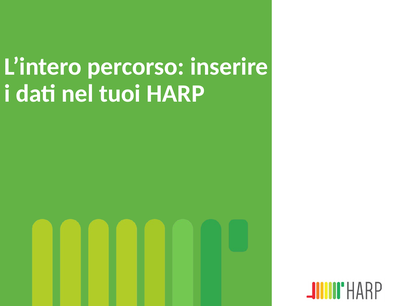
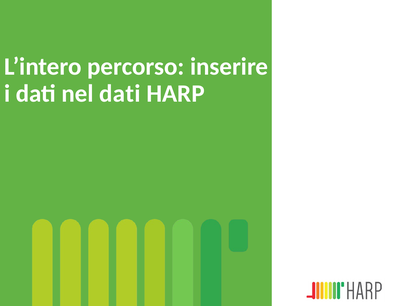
nel tuoi: tuoi -> dati (120, 94)
